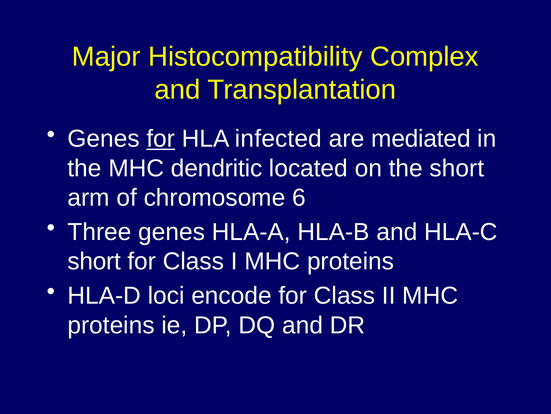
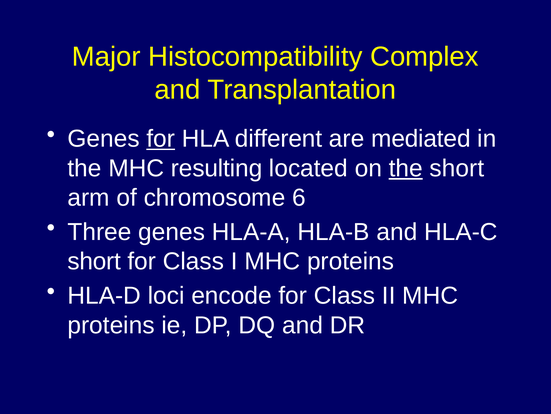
infected: infected -> different (279, 139)
dendritic: dendritic -> resulting (217, 168)
the underline: none -> present (406, 168)
